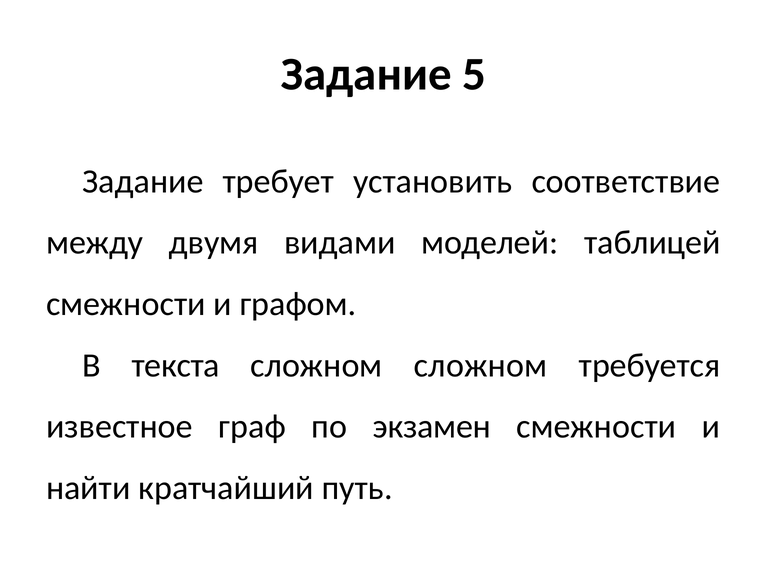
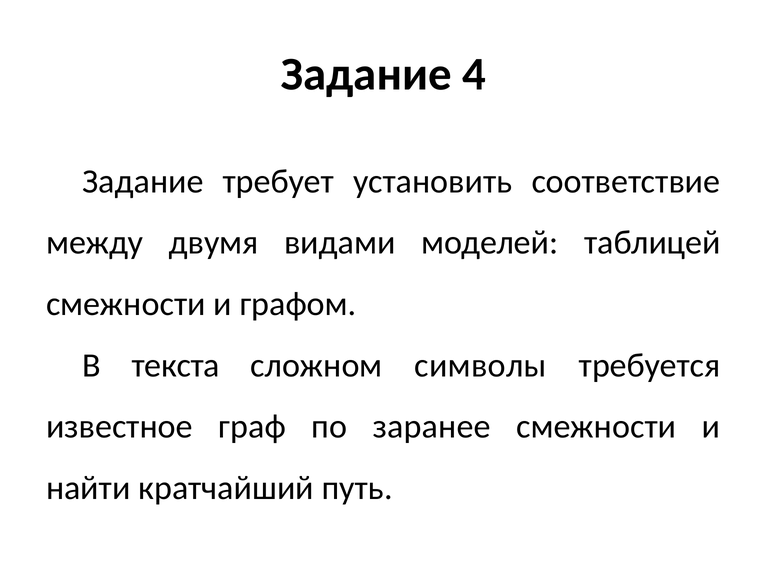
5: 5 -> 4 (474, 74)
сложном сложном: сложном -> символы (480, 365)
экзамен: экзамен -> заранее (432, 427)
